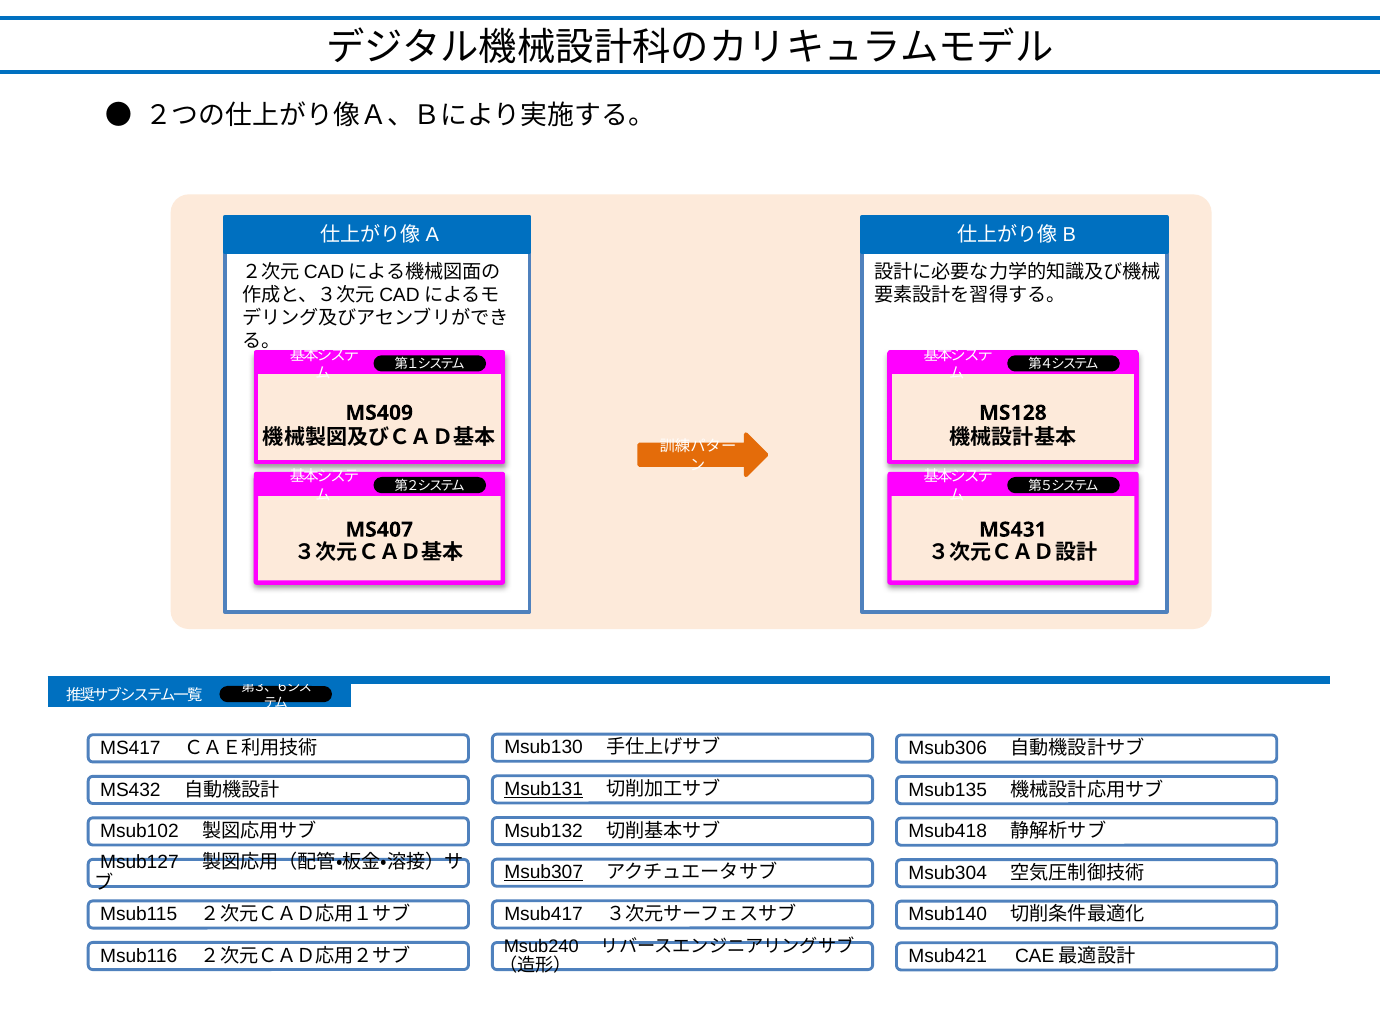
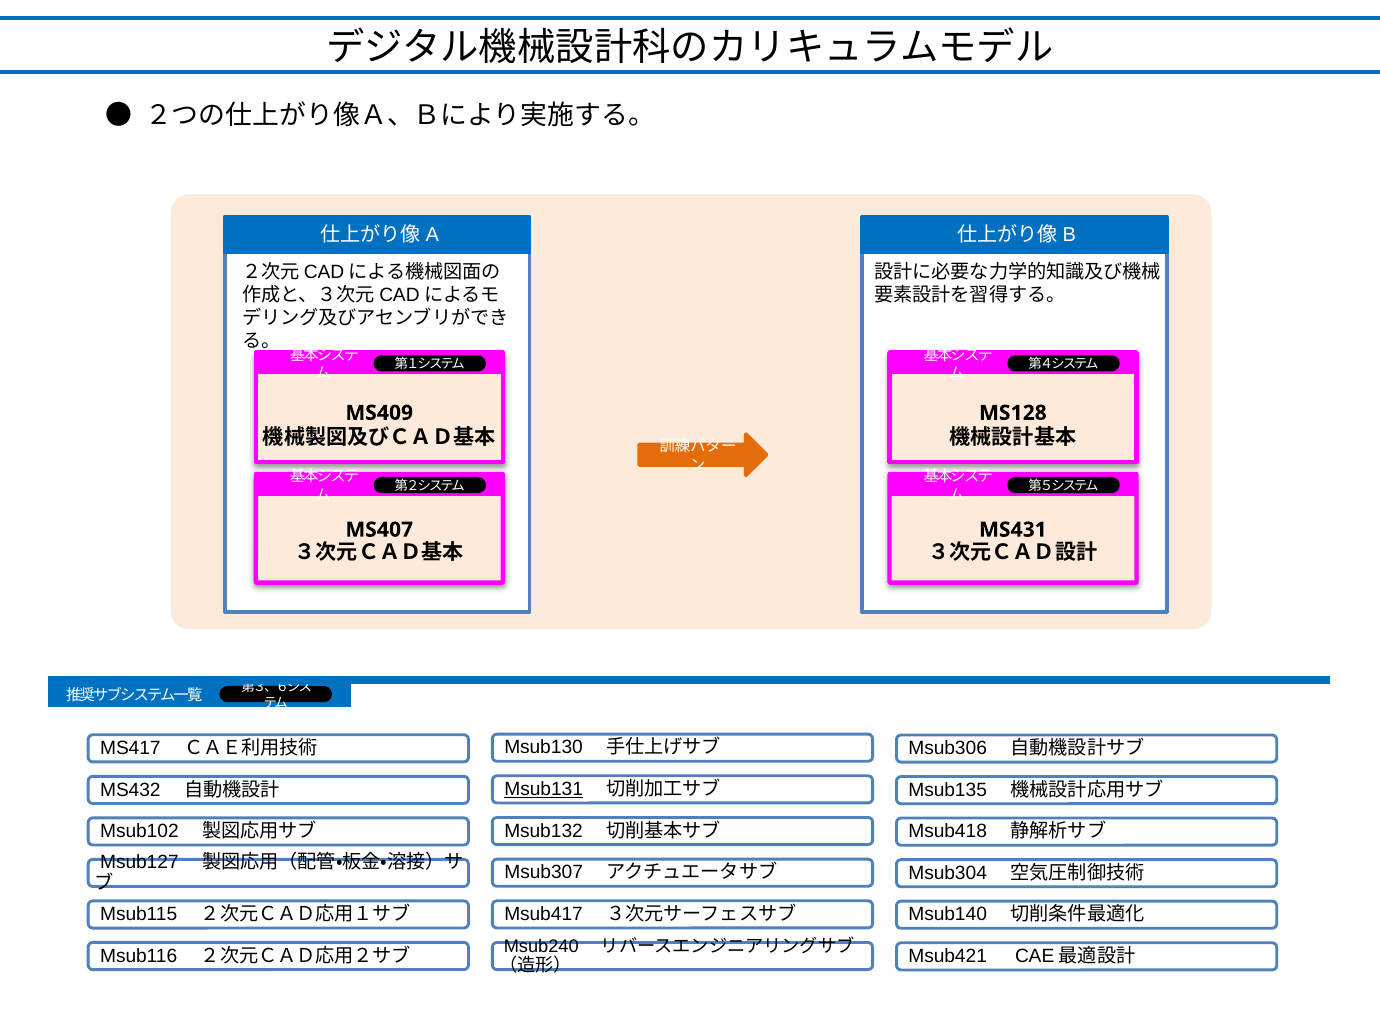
Msub307 underline: present -> none (544, 873)
